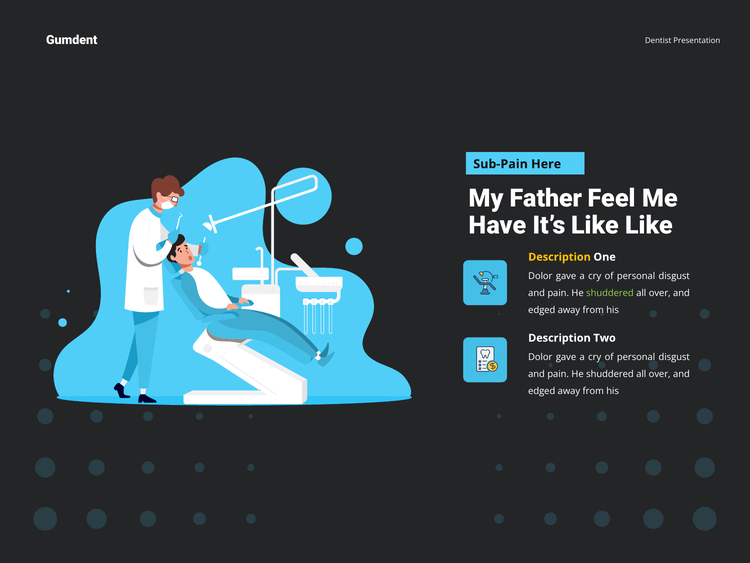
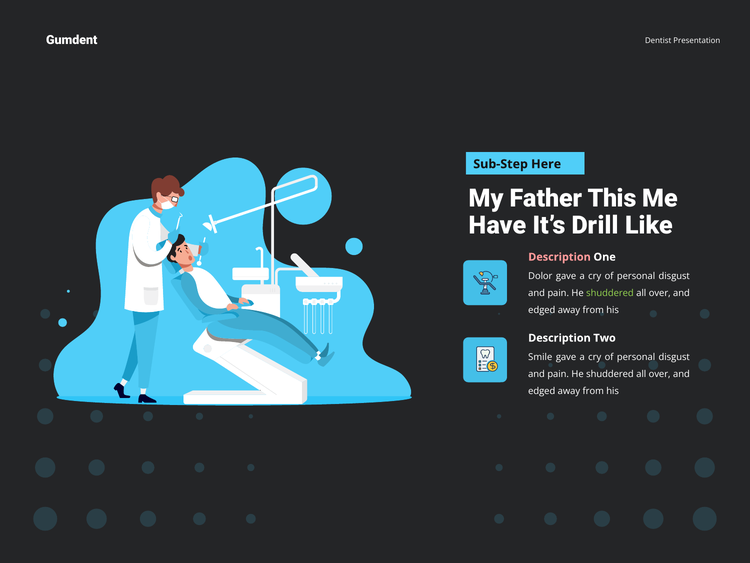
Sub-Pain: Sub-Pain -> Sub-Step (501, 164)
Feel: Feel -> This (612, 198)
It’s Like: Like -> Drill (595, 225)
Description colour: yellow -> pink (560, 257)
Dolor: Dolor -> Smile (540, 357)
